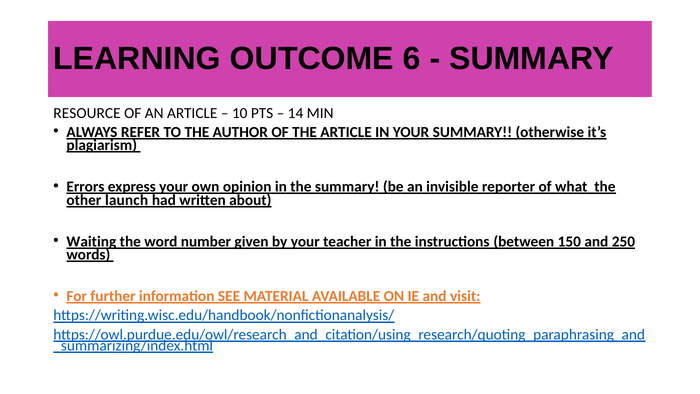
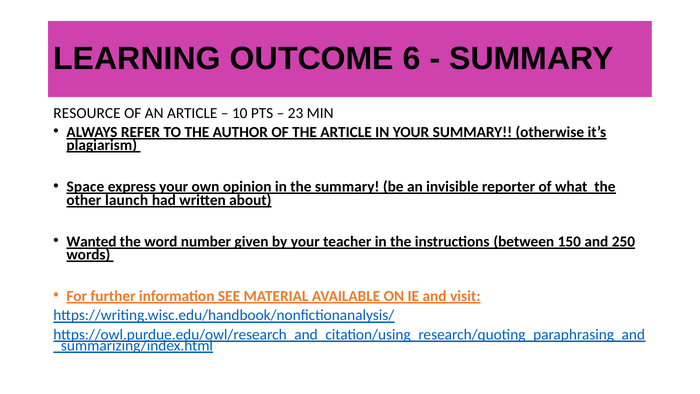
14: 14 -> 23 (296, 113)
Errors: Errors -> Space (85, 187)
Waiting: Waiting -> Wanted (91, 241)
